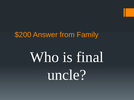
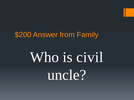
final: final -> civil (90, 57)
